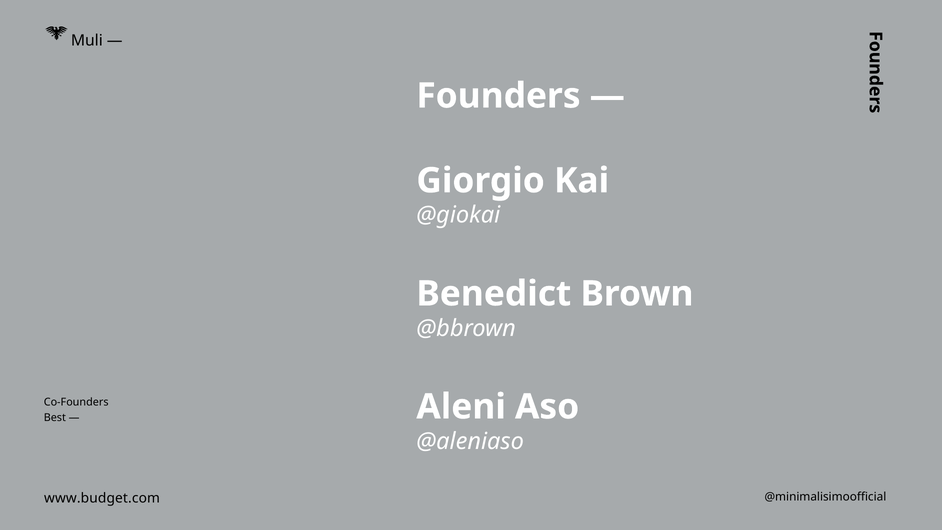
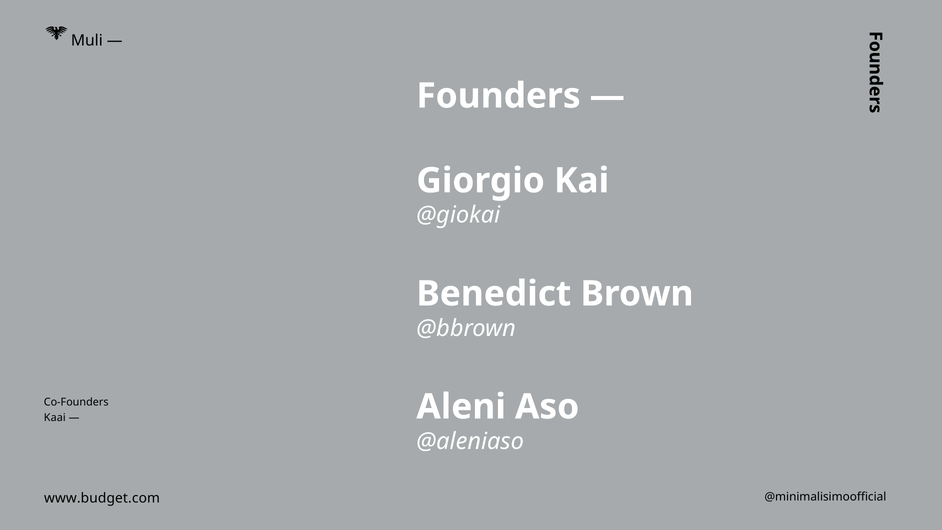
Best: Best -> Kaai (55, 418)
